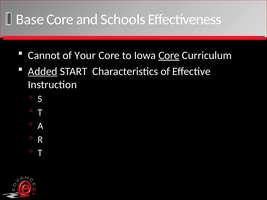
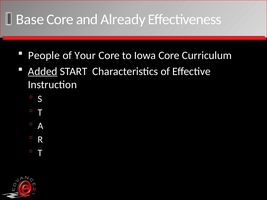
Schools: Schools -> Already (123, 20)
Cannot: Cannot -> People (44, 55)
Core underline: present -> none (169, 55)
